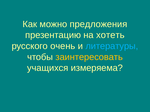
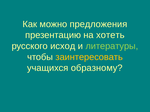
очень: очень -> исход (63, 46)
литературы colour: light blue -> light green (112, 46)
измеряема: измеряема -> образному (97, 68)
